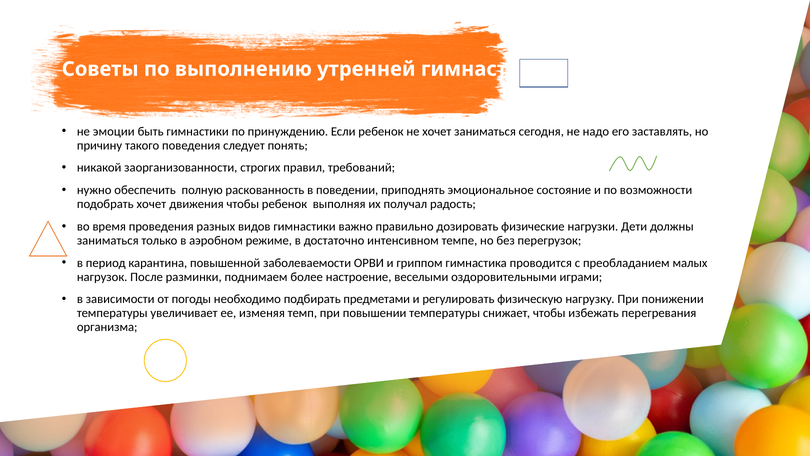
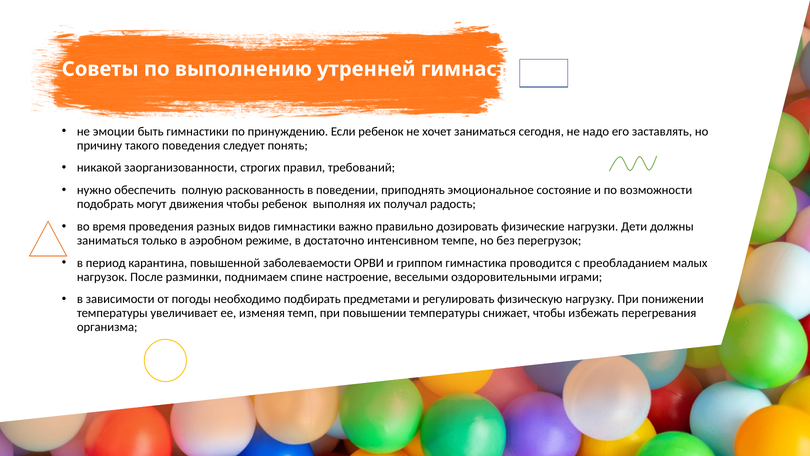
подобрать хочет: хочет -> могут (151, 204)
более: более -> спине (307, 277)
